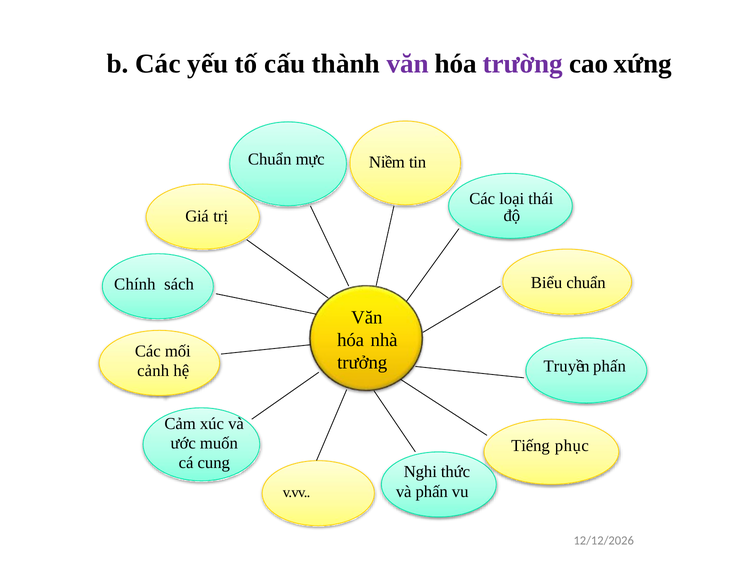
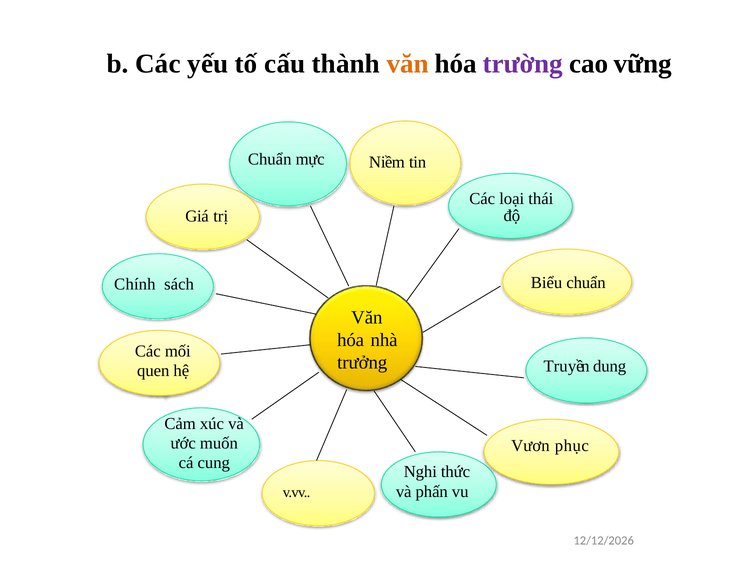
văn colour: purple -> orange (408, 64)
xứng: xứng -> vững (643, 64)
Truyền phấn: phấn -> dung (610, 366)
cảnh: cảnh -> quen (153, 371)
Tiếng: Tiếng -> Vươn (530, 446)
